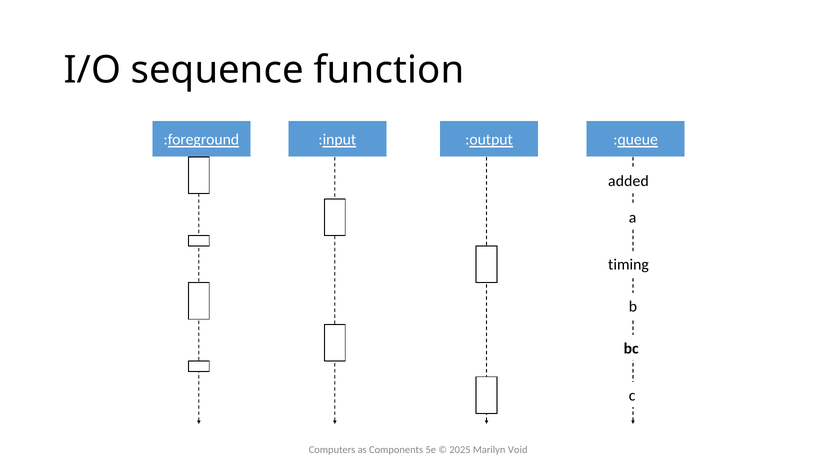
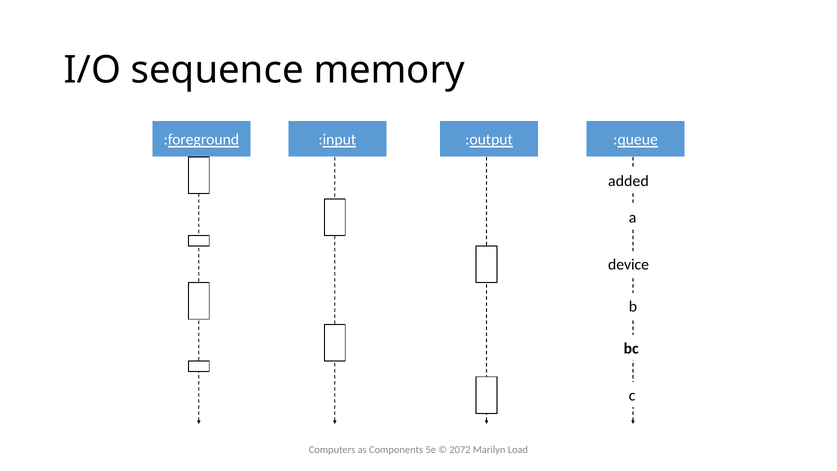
function: function -> memory (389, 70)
timing: timing -> device (629, 265)
2025: 2025 -> 2072 (460, 450)
Void: Void -> Load (518, 450)
